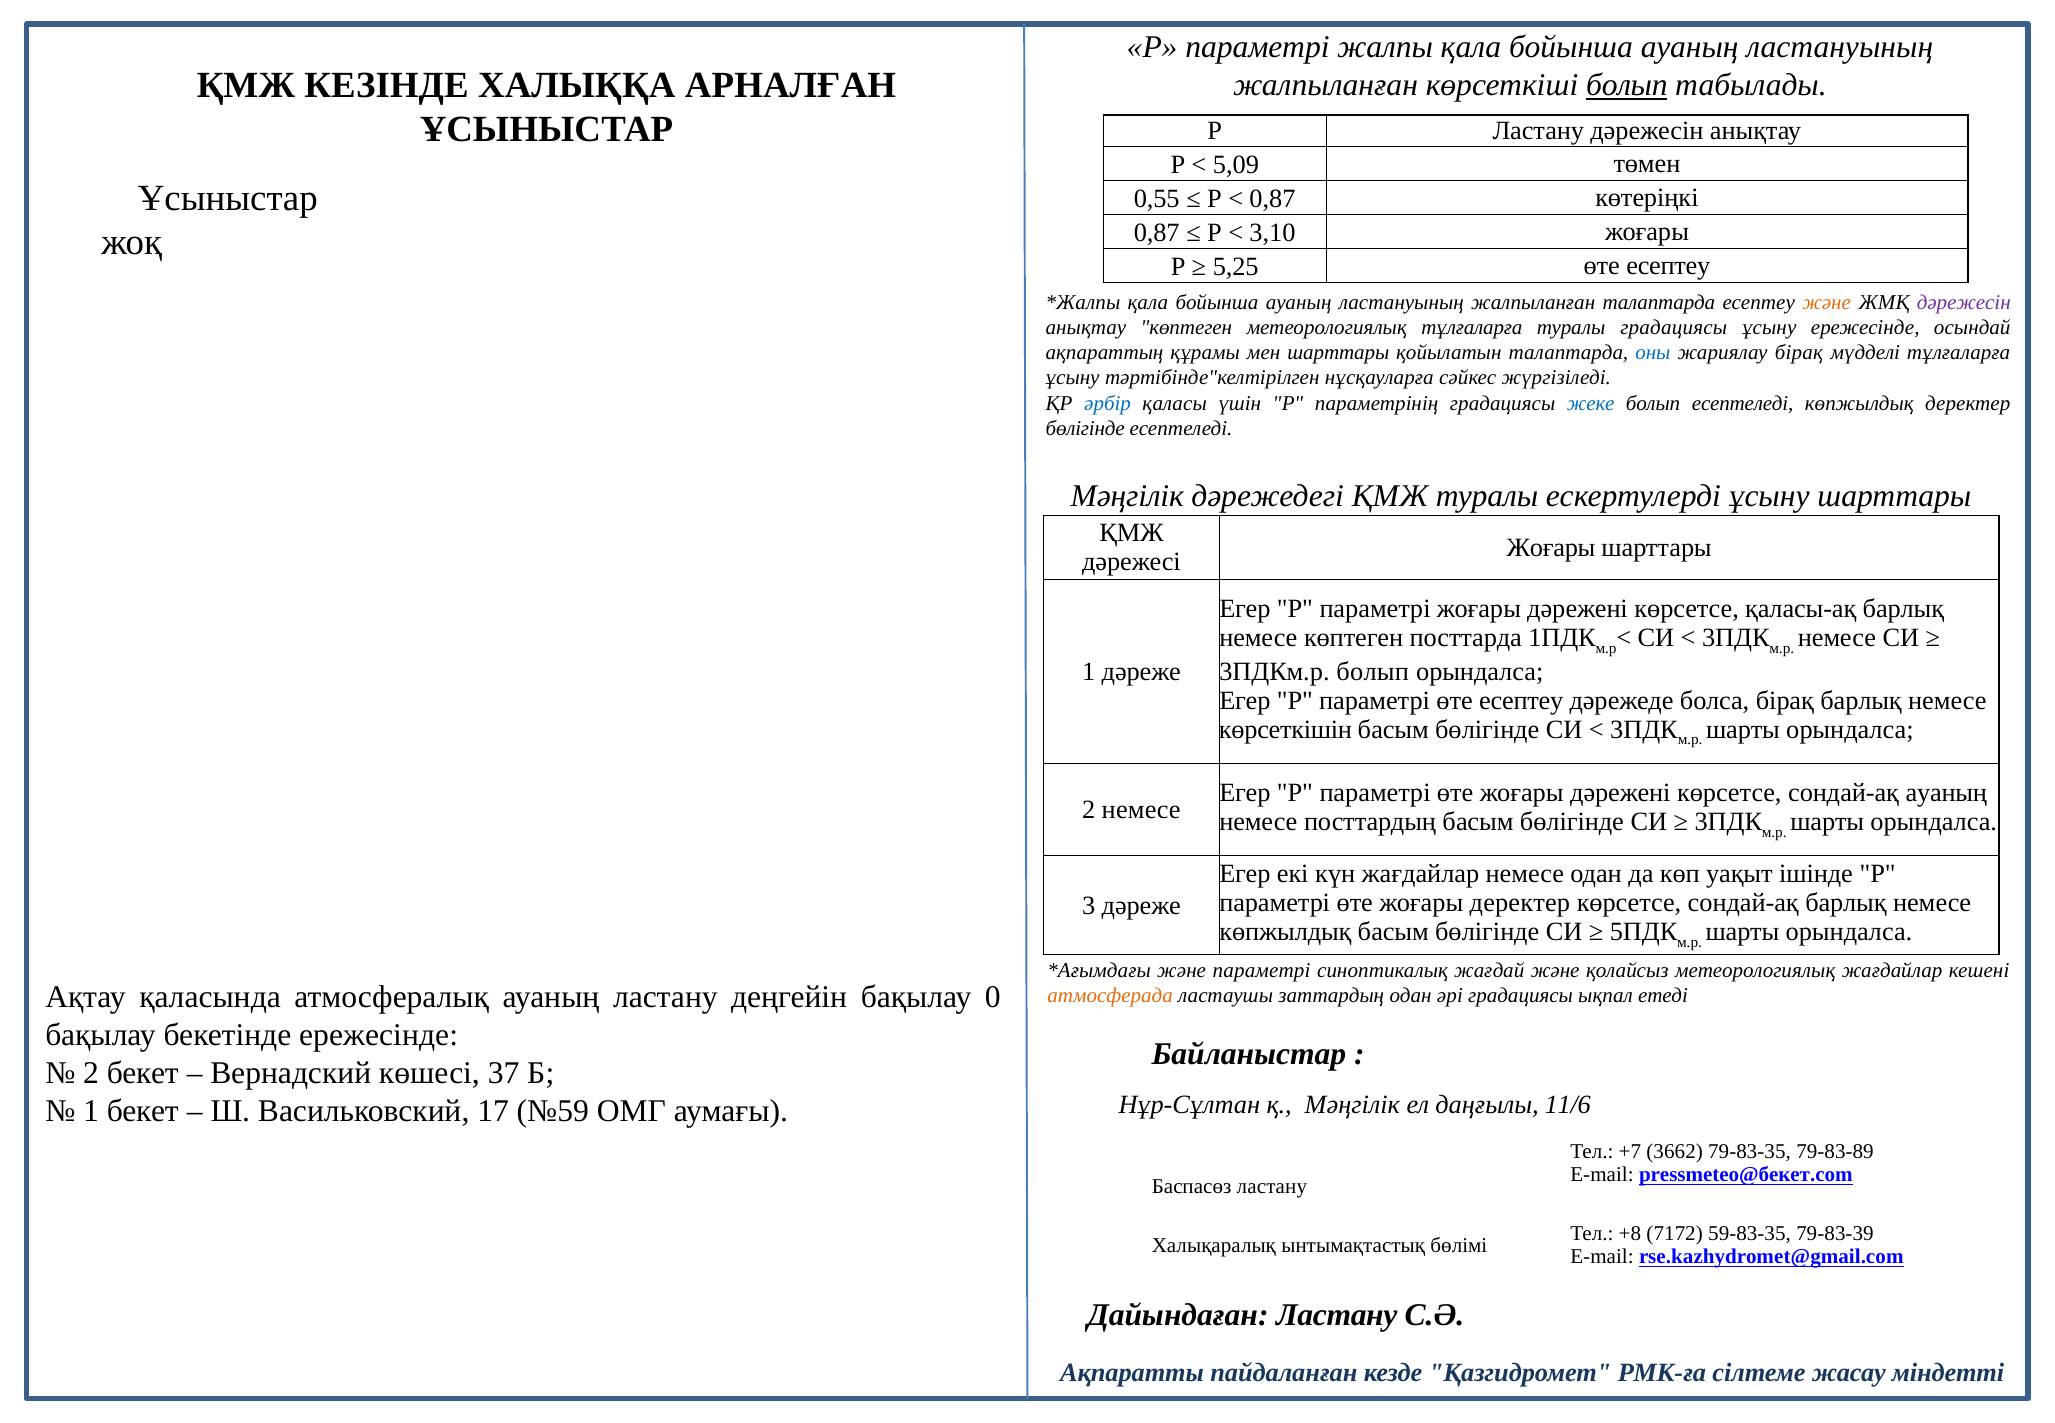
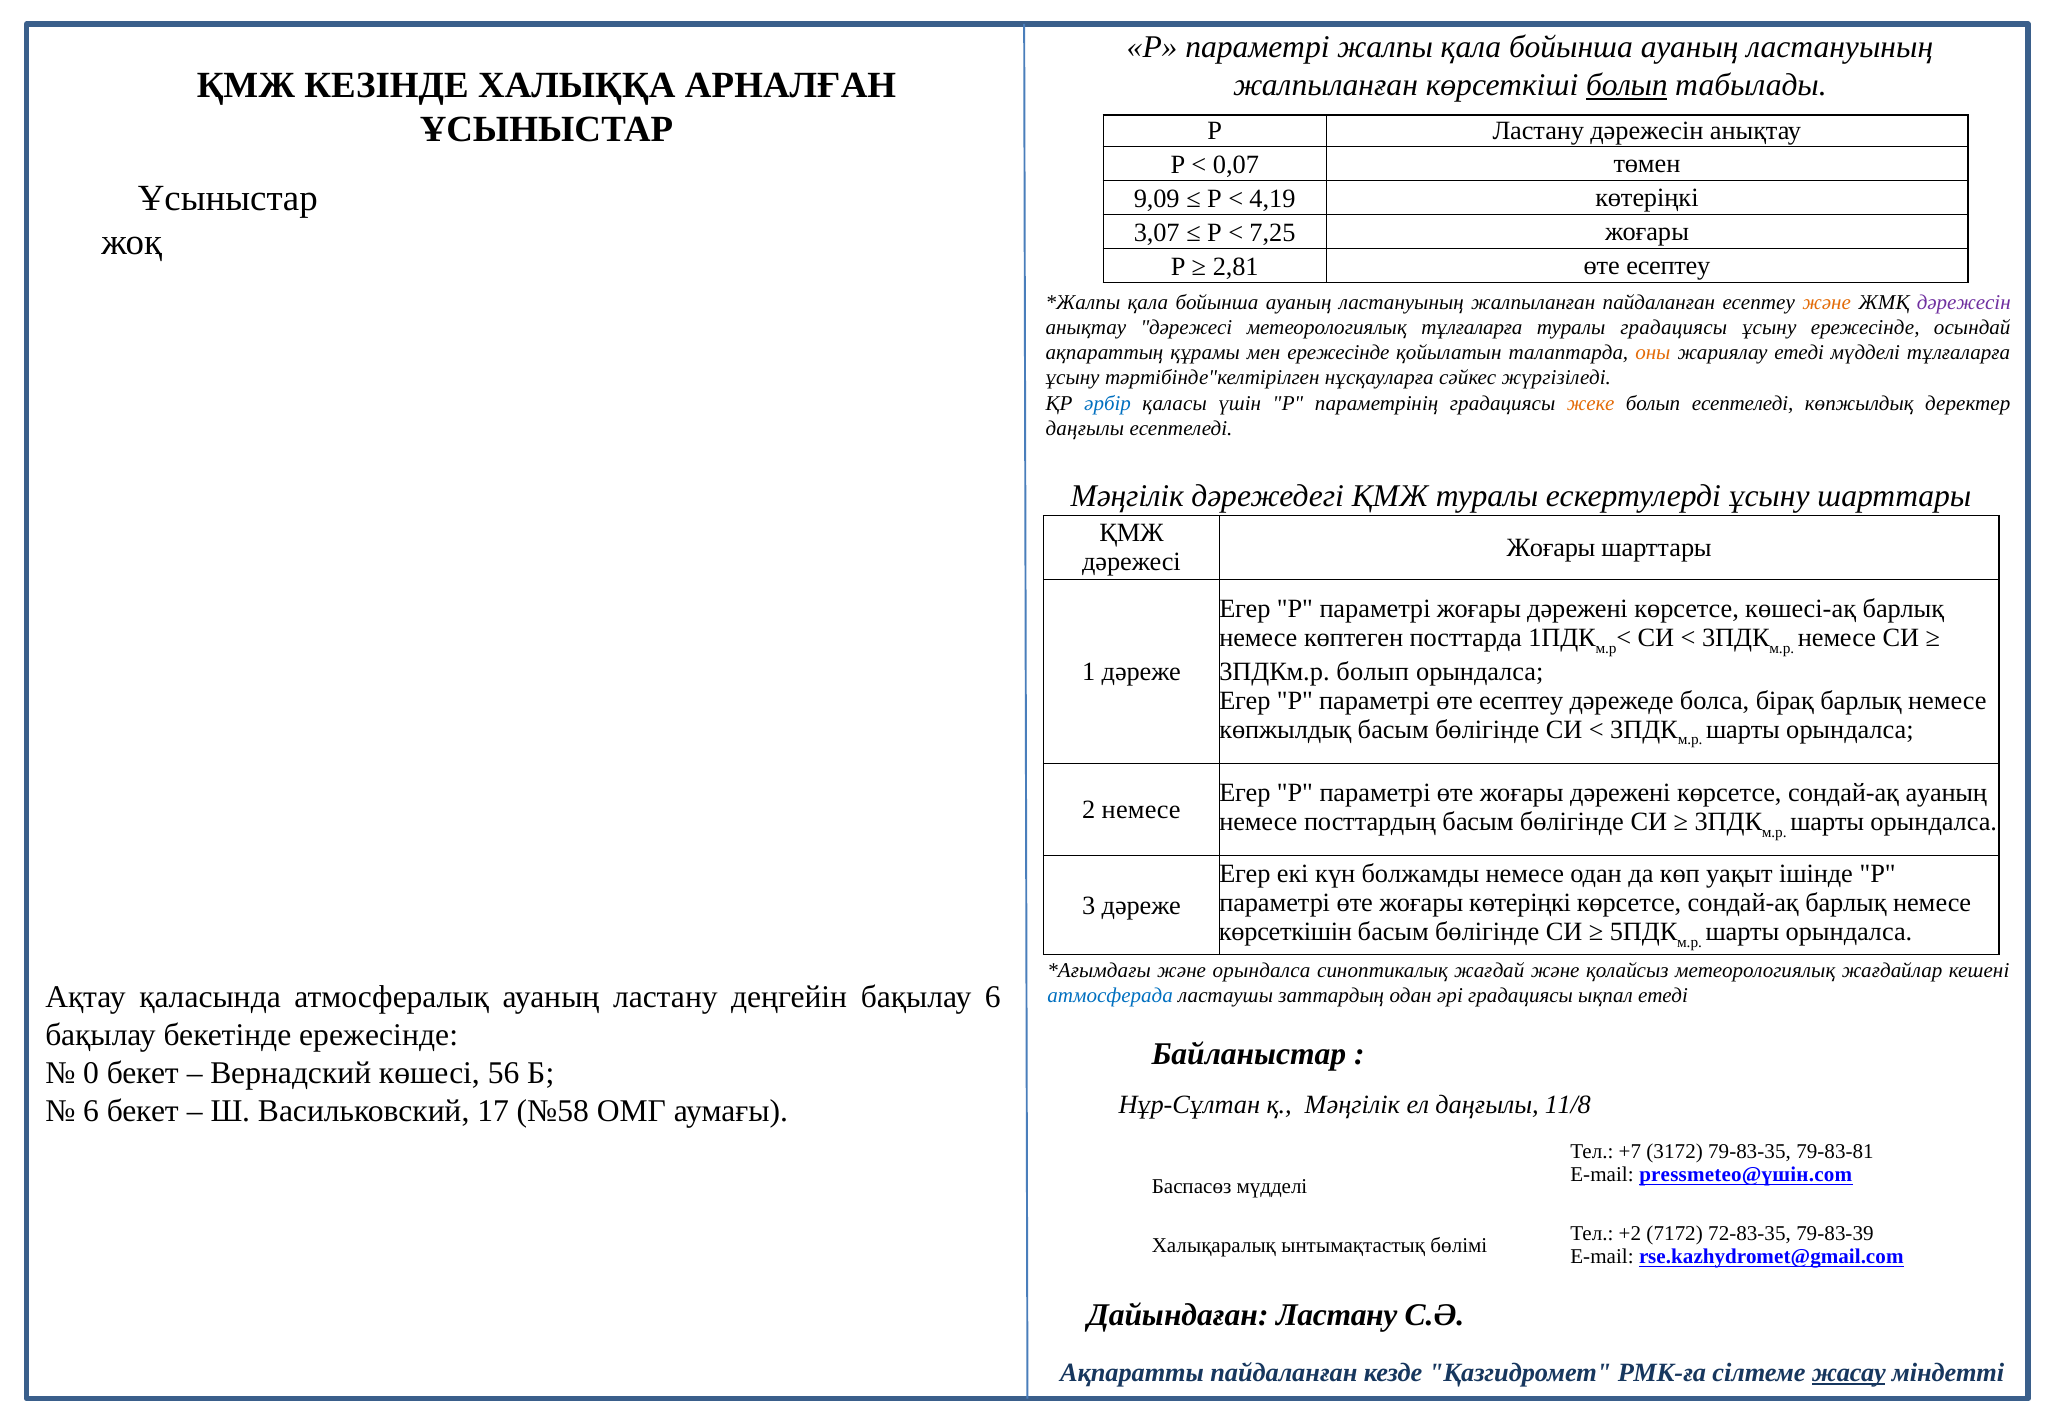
5,09: 5,09 -> 0,07 (1236, 165)
0,55: 0,55 -> 9,09 (1157, 199)
0,87: 0,87 -> 4,19 (1272, 199)
0,87: 0,87 -> 3,07 (1157, 233)
3,10: 3,10 -> 7,25 (1272, 233)
5,25: 5,25 -> 2,81 (1236, 267)
жалпыланған талаптарда: талаптарда -> пайдаланған (1659, 302)
анықтау көптеген: көптеген -> дәрежесі (1186, 327)
мен шарттары: шарттары -> ережесінде (1338, 353)
оны colour: blue -> orange (1653, 353)
жариялау бірақ: бірақ -> етеді (1799, 353)
жеке colour: blue -> orange (1591, 403)
бөлігінде: бөлігінде -> даңғылы (1085, 428)
қаласы-ақ: қаласы-ақ -> көшесі-ақ (1801, 609)
көрсеткішін: көрсеткішін -> көпжылдық (1285, 729)
күн жағдайлар: жағдайлар -> болжамды (1420, 874)
жоғары деректер: деректер -> көтеріңкі (1520, 903)
көпжылдық: көпжылдық -> көрсеткішін (1285, 932)
және параметрі: параметрі -> орындалса (1262, 970)
бақылау 0: 0 -> 6 (993, 997)
атмосферада colour: orange -> blue (1110, 995)
2: 2 -> 0 (91, 1073)
37: 37 -> 56 (504, 1073)
11/6: 11/6 -> 11/8 (1568, 1104)
1: 1 -> 6 (91, 1111)
№59: №59 -> №58 (553, 1111)
3662: 3662 -> 3172 (1675, 1151)
79-83-89: 79-83-89 -> 79-83-81 (1835, 1151)
pressmeteo@бекет.com: pressmeteo@бекет.com -> pressmeteo@үшін.com (1746, 1174)
Баспасөз ластану: ластану -> мүдделі (1272, 1186)
+8: +8 -> +2 (1630, 1233)
59-83-35: 59-83-35 -> 72-83-35 (1750, 1233)
жасау underline: none -> present (1849, 1373)
